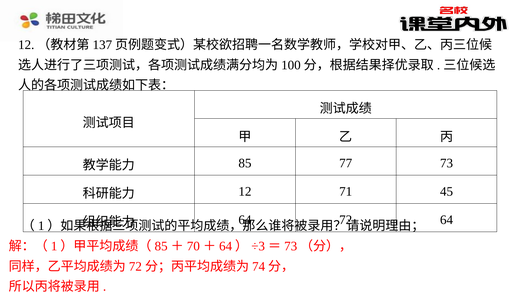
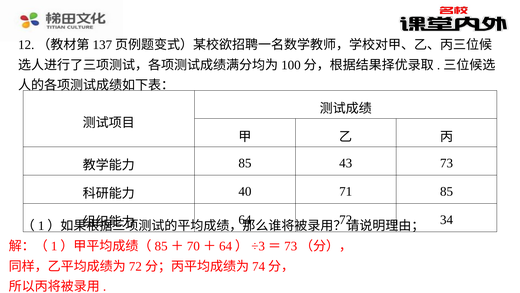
77: 77 -> 43 (346, 163)
12: 12 -> 40 (245, 191)
71 45: 45 -> 85 (447, 191)
64: 64 -> 34 (447, 219)
